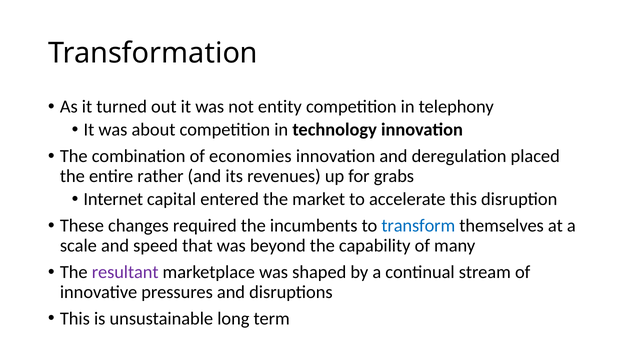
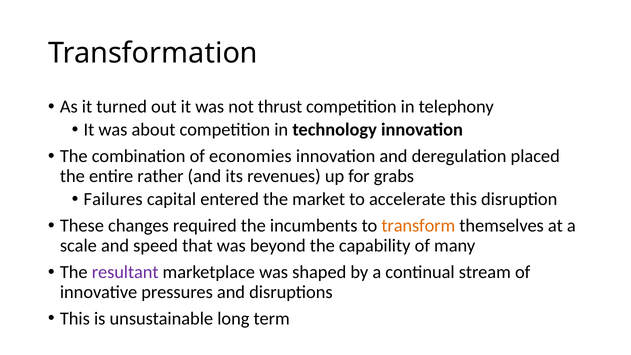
entity: entity -> thrust (280, 107)
Internet: Internet -> Failures (113, 199)
transform colour: blue -> orange (418, 226)
